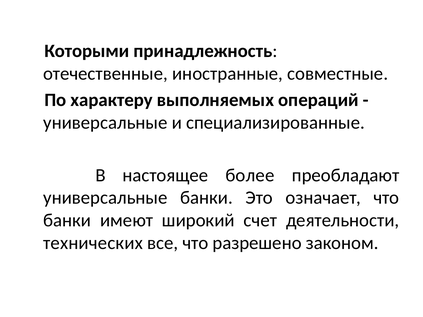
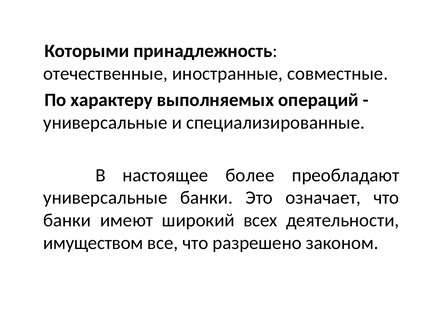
счет: счет -> всех (260, 220)
технических: технических -> имуществом (93, 243)
